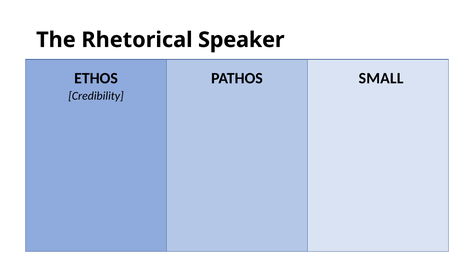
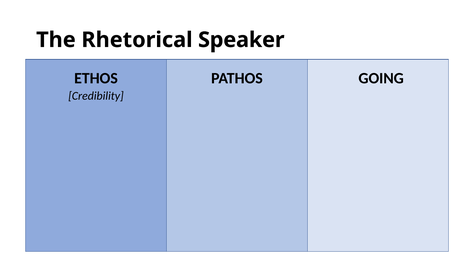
SMALL: SMALL -> GOING (381, 78)
